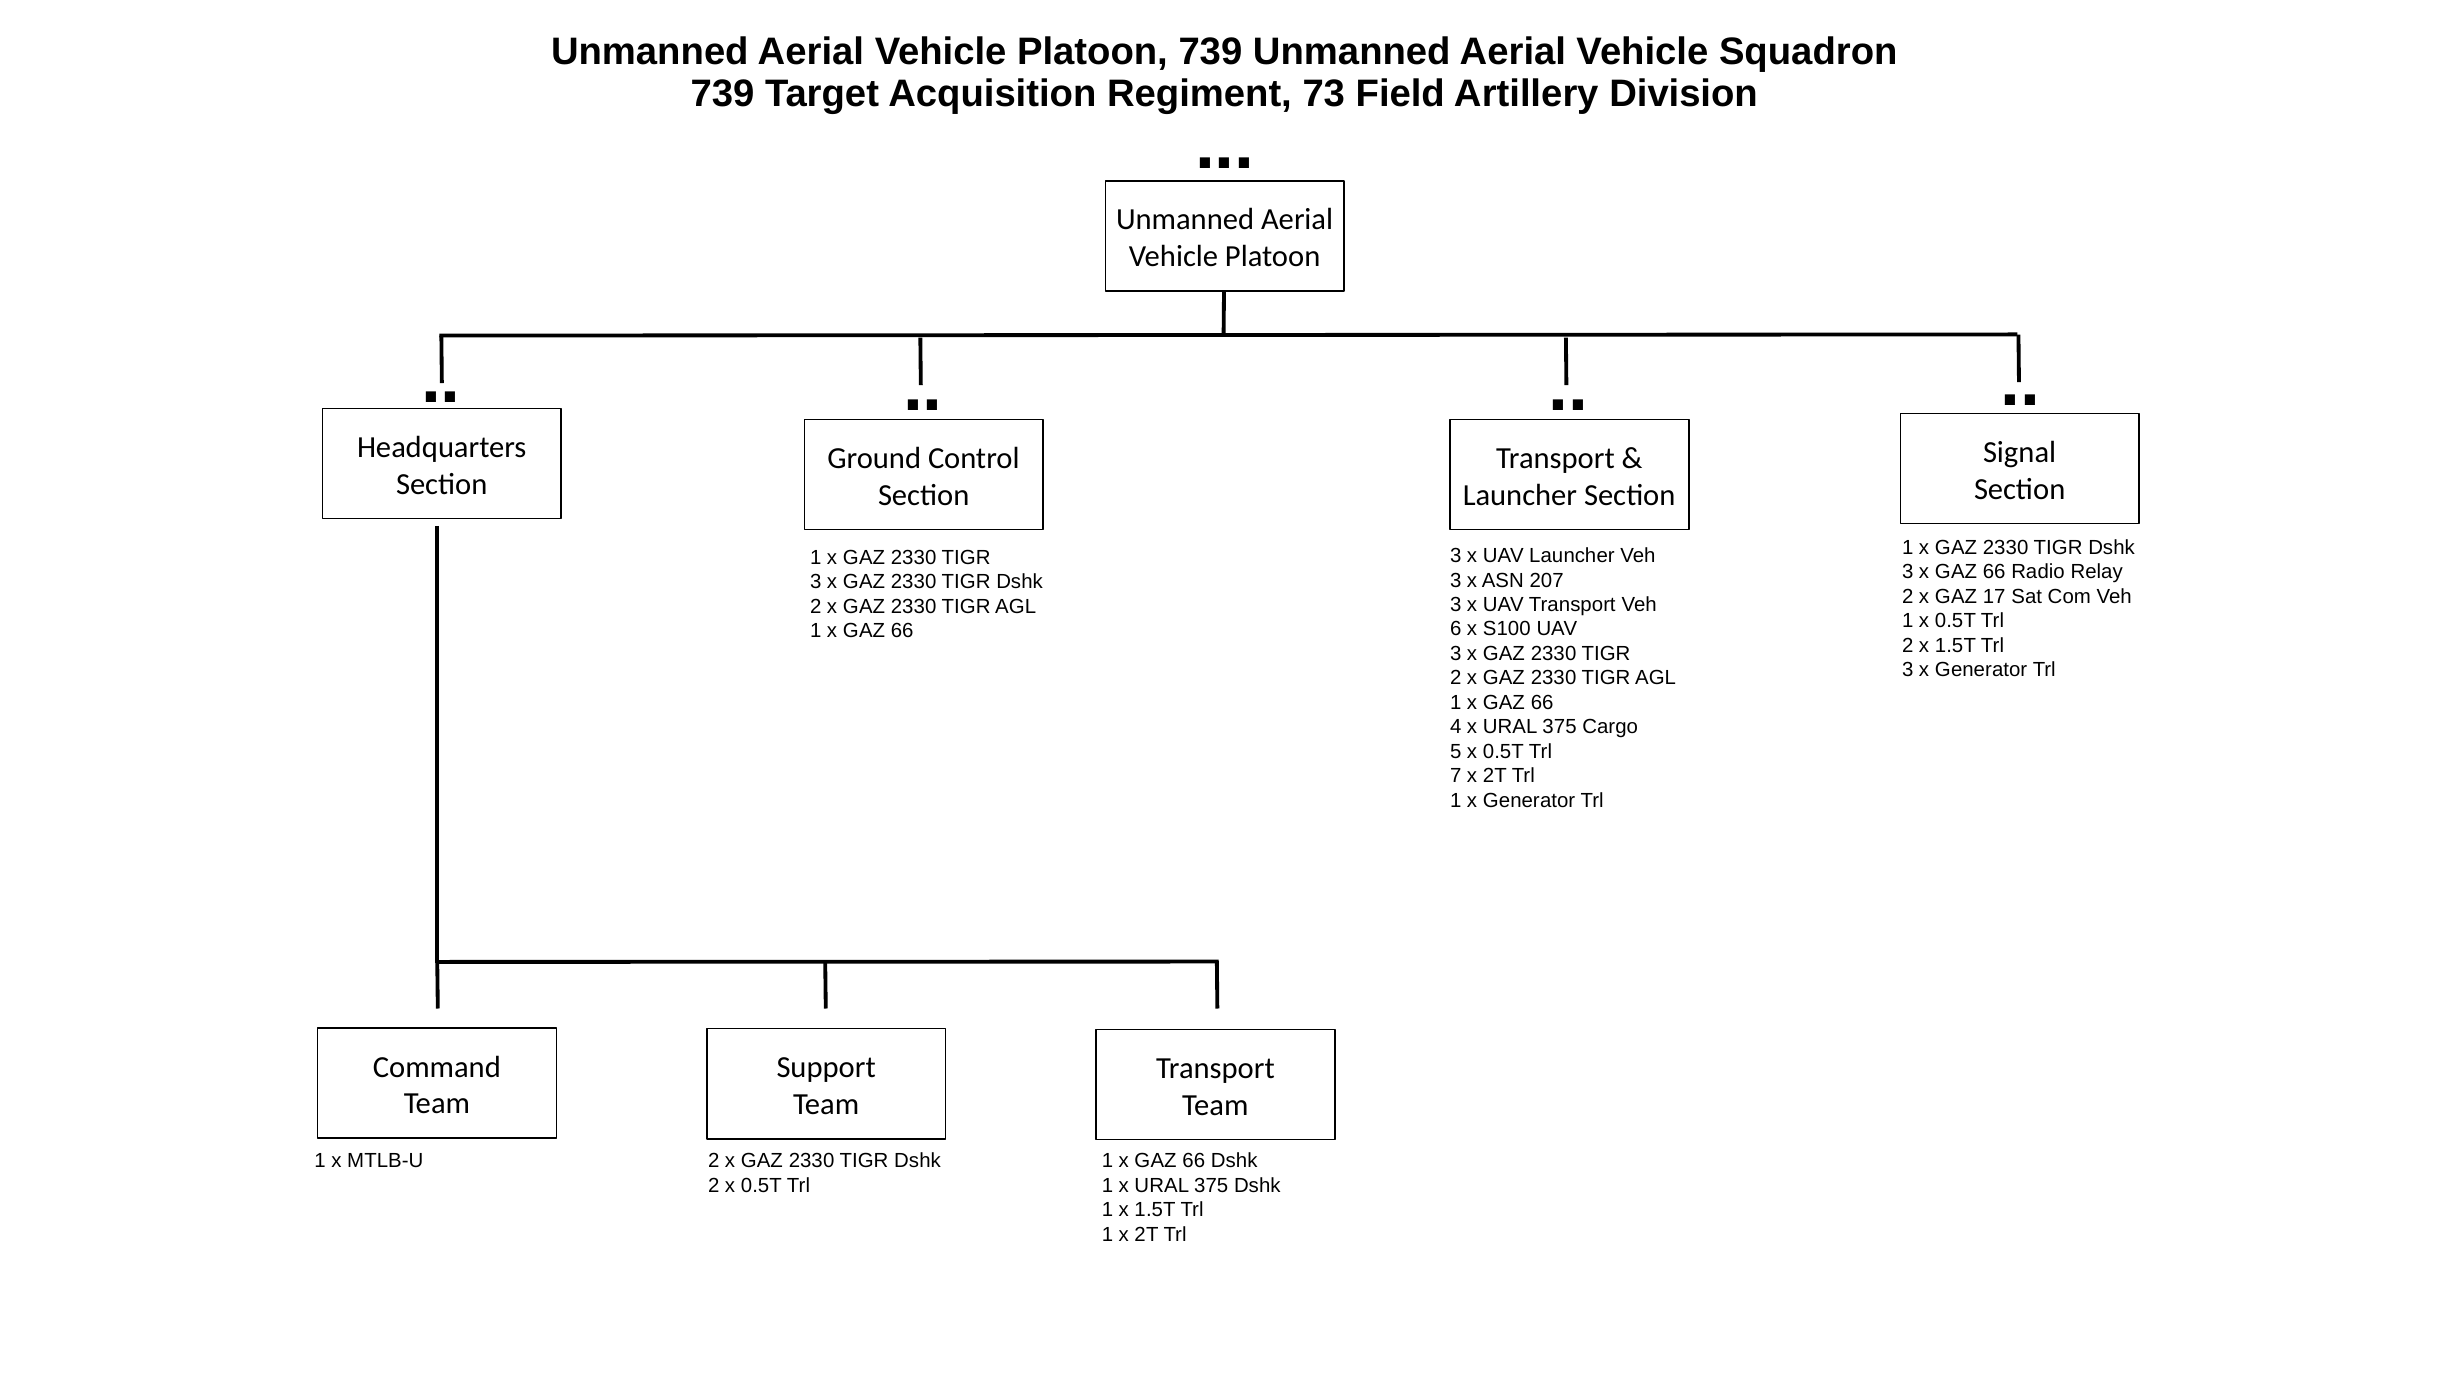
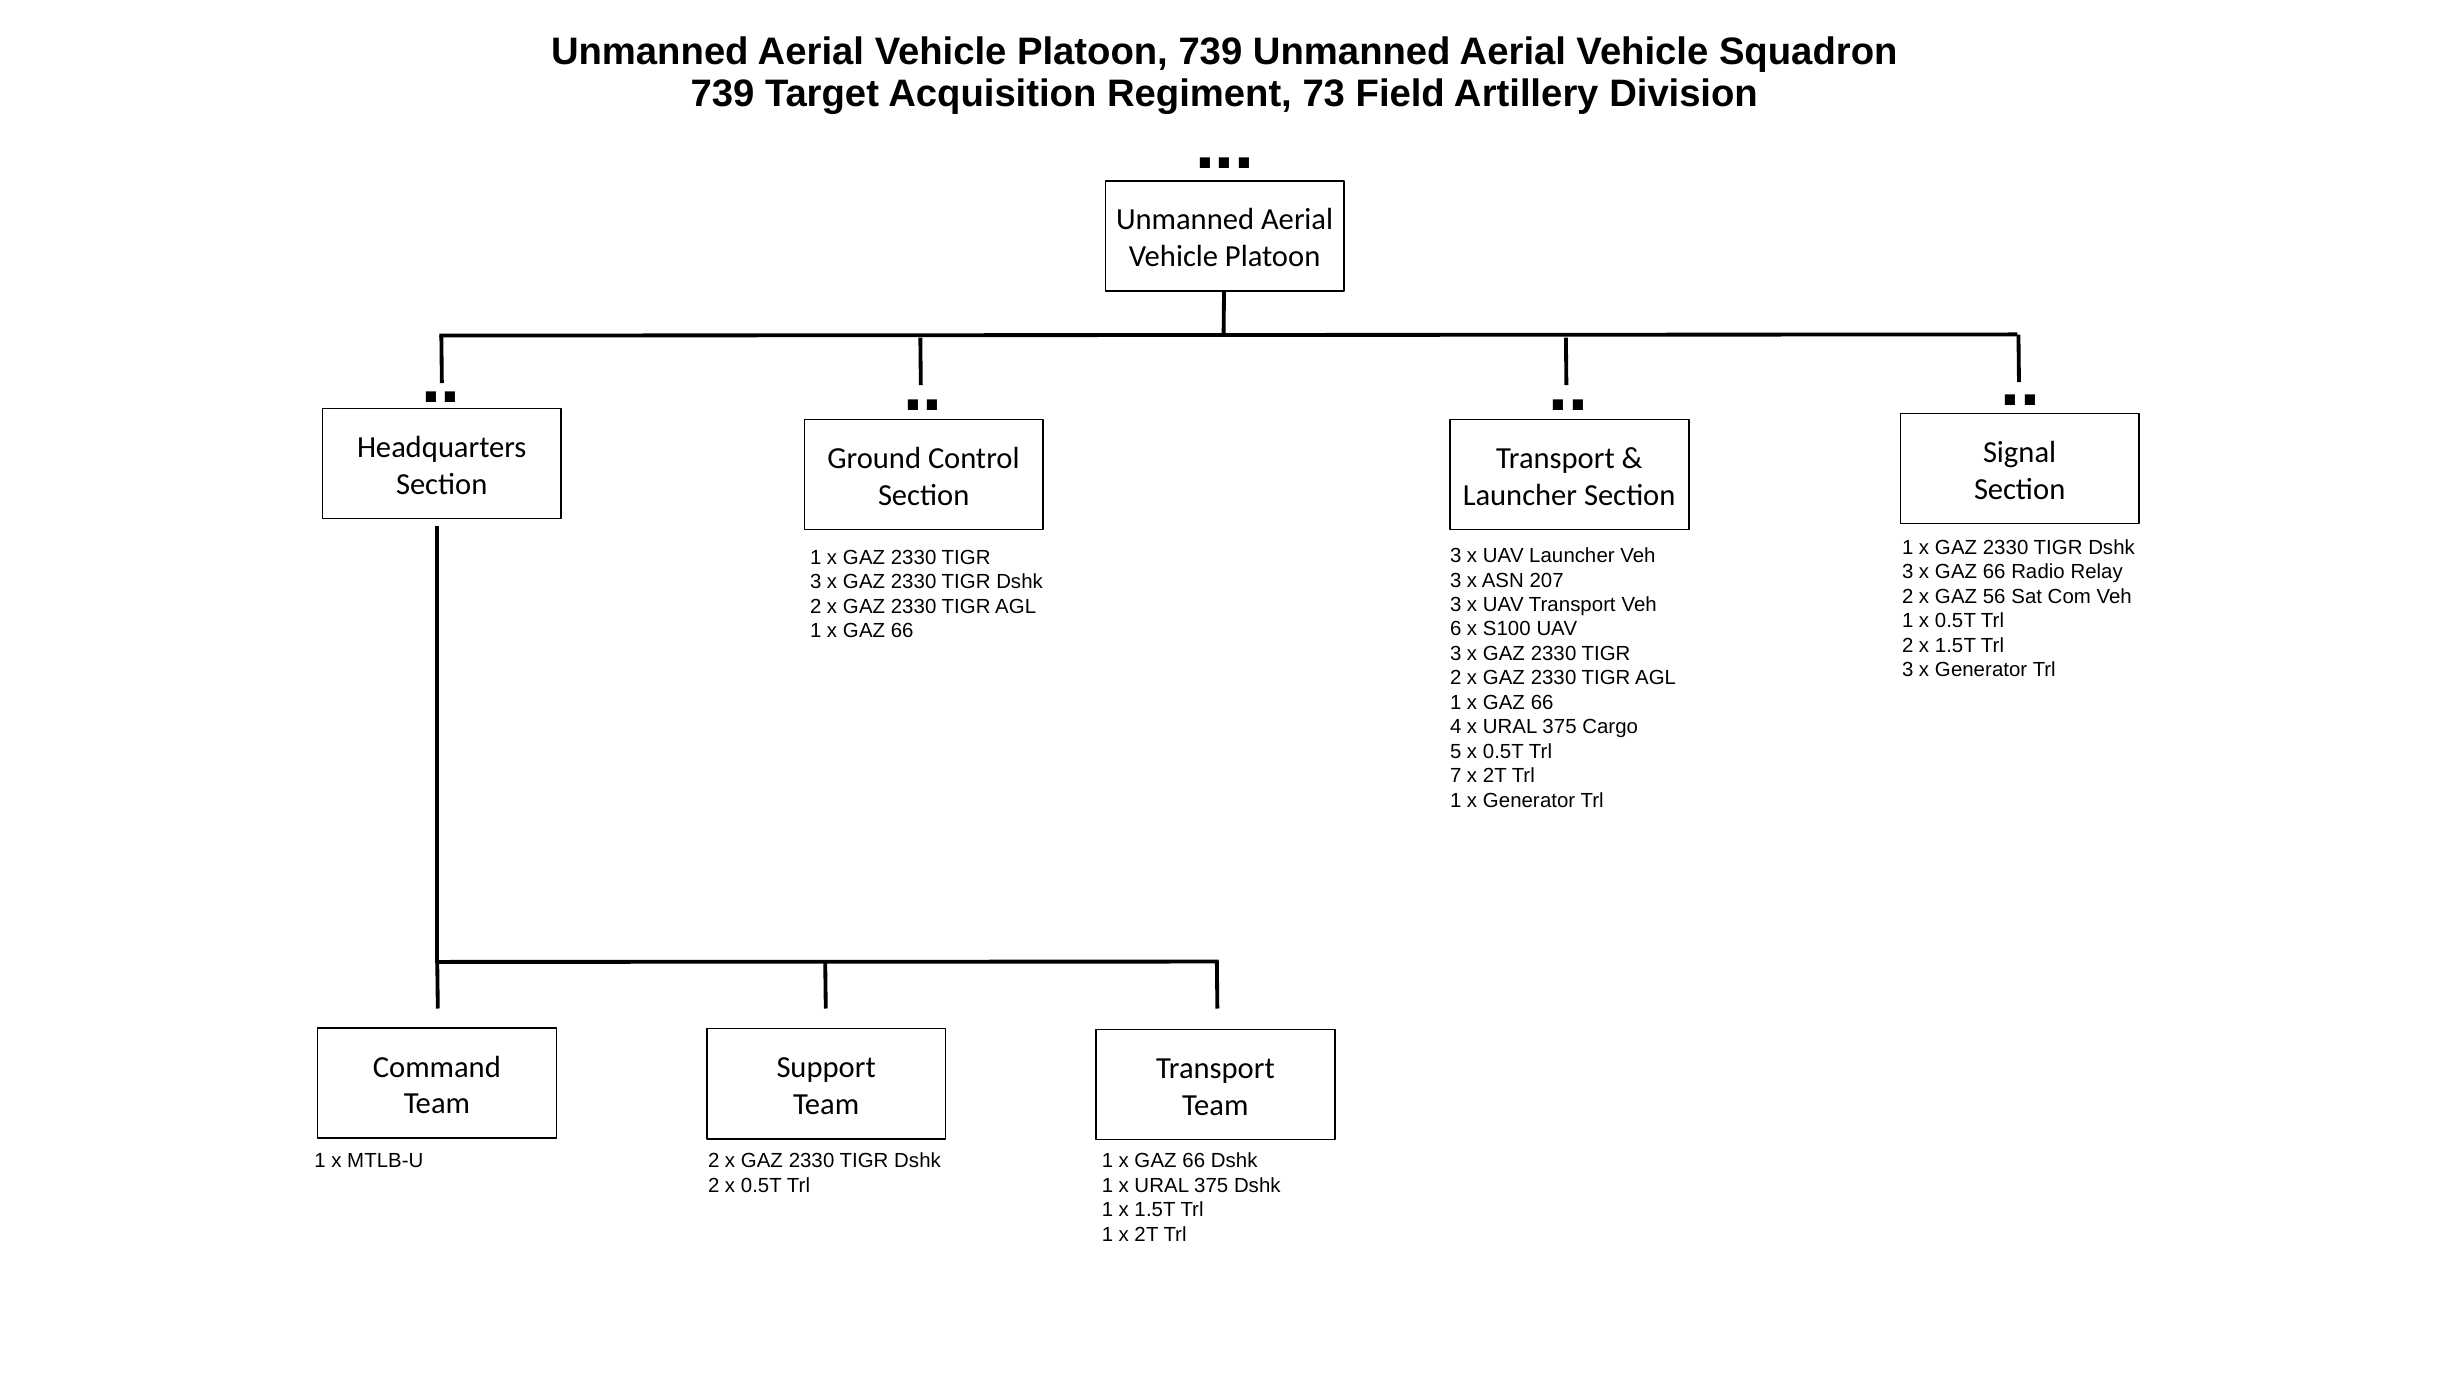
17: 17 -> 56 (1994, 597)
